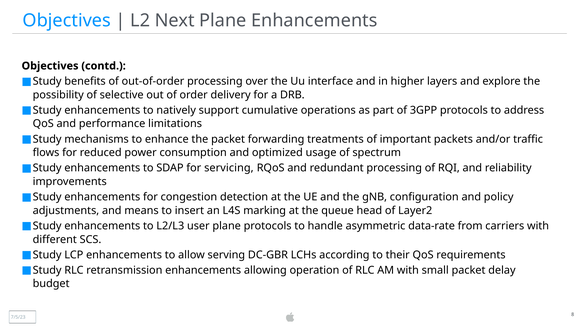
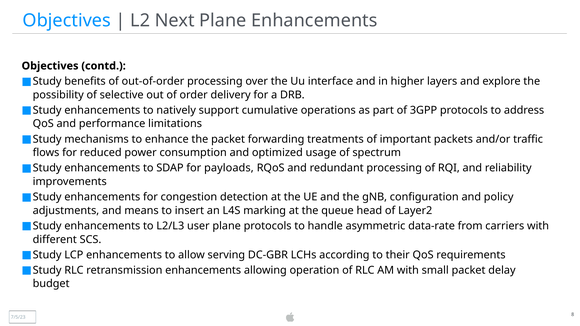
servicing: servicing -> payloads (229, 168)
